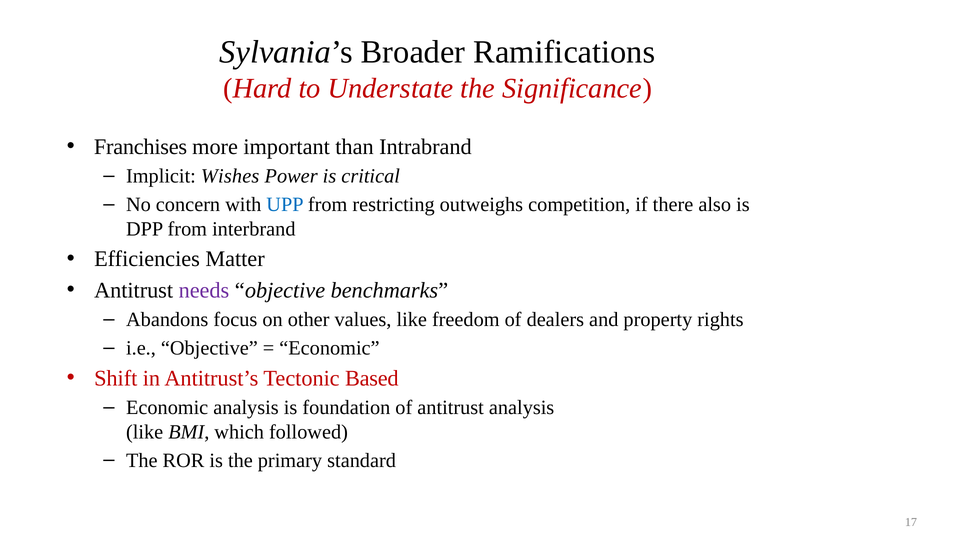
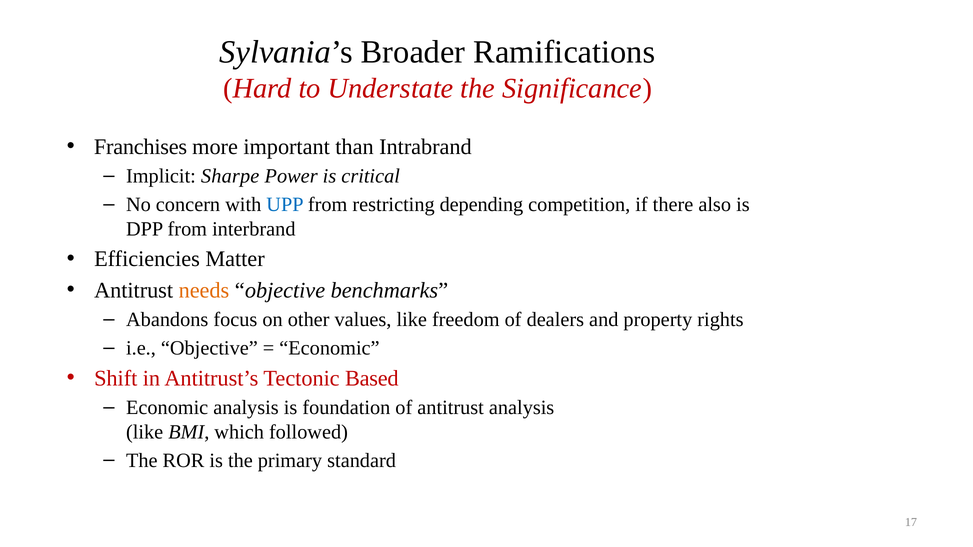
Wishes: Wishes -> Sharpe (230, 176)
outweighs: outweighs -> depending (481, 205)
needs colour: purple -> orange (204, 290)
